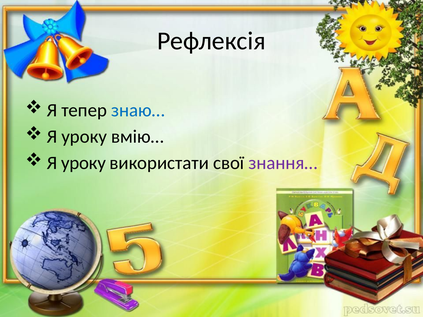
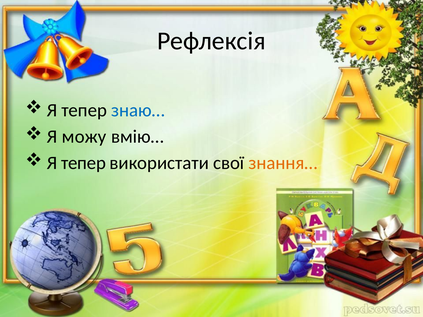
уроку: уроку -> можу (84, 137)
уроку: уроку -> тепер (84, 163)
знання… colour: purple -> orange (283, 163)
